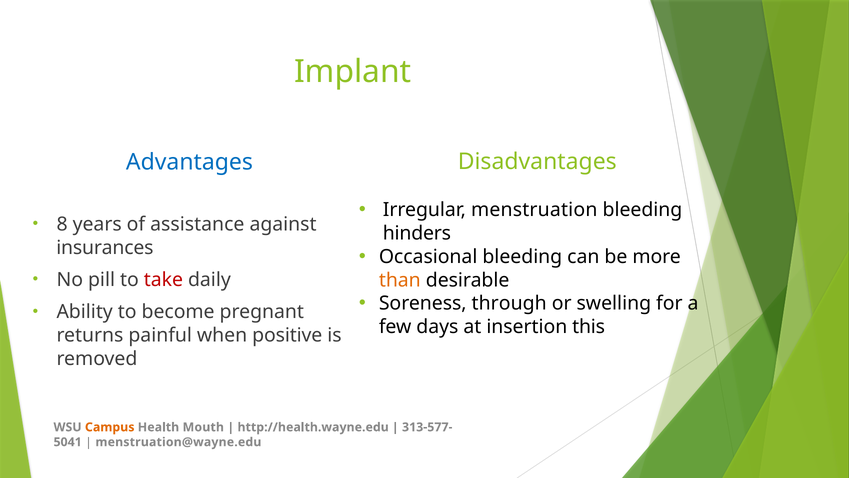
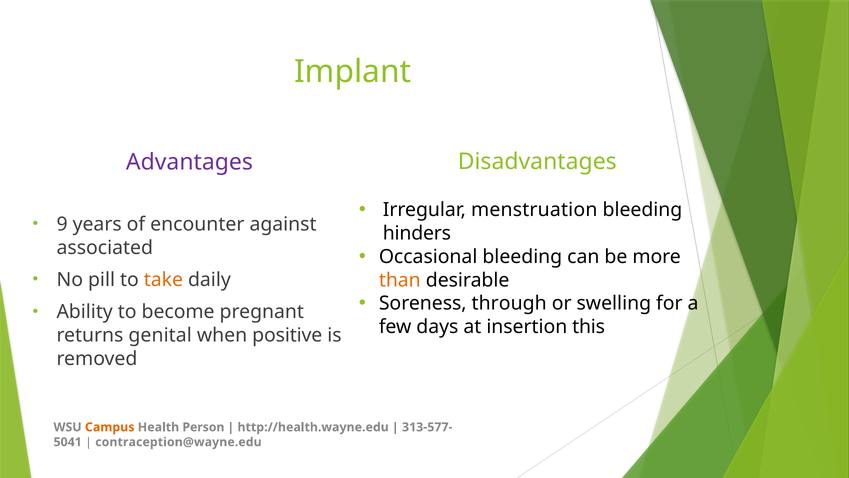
Advantages colour: blue -> purple (189, 162)
8: 8 -> 9 (62, 224)
assistance: assistance -> encounter (197, 224)
insurances: insurances -> associated (105, 247)
take colour: red -> orange (163, 280)
painful: painful -> genital (160, 335)
Mouth: Mouth -> Person (203, 427)
menstruation@wayne.edu: menstruation@wayne.edu -> contraception@wayne.edu (178, 442)
